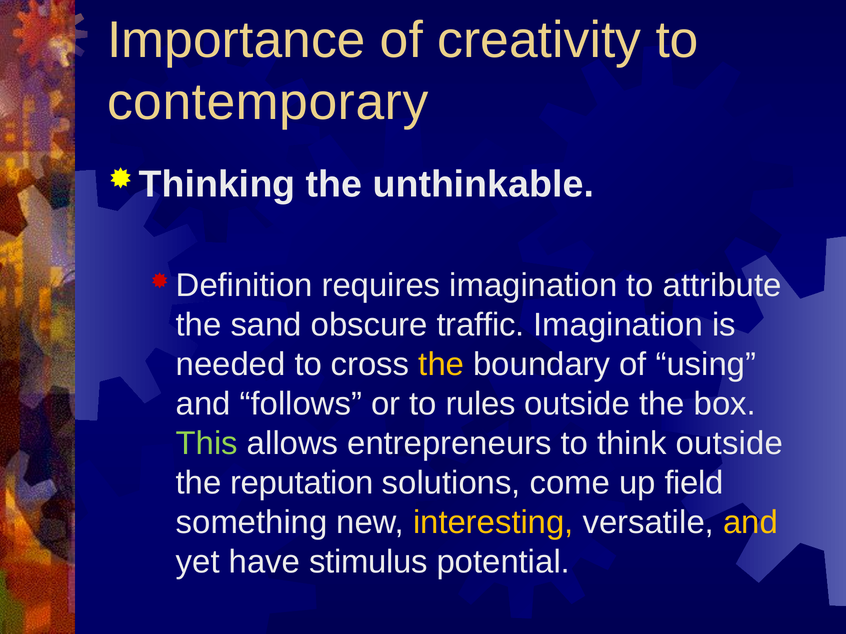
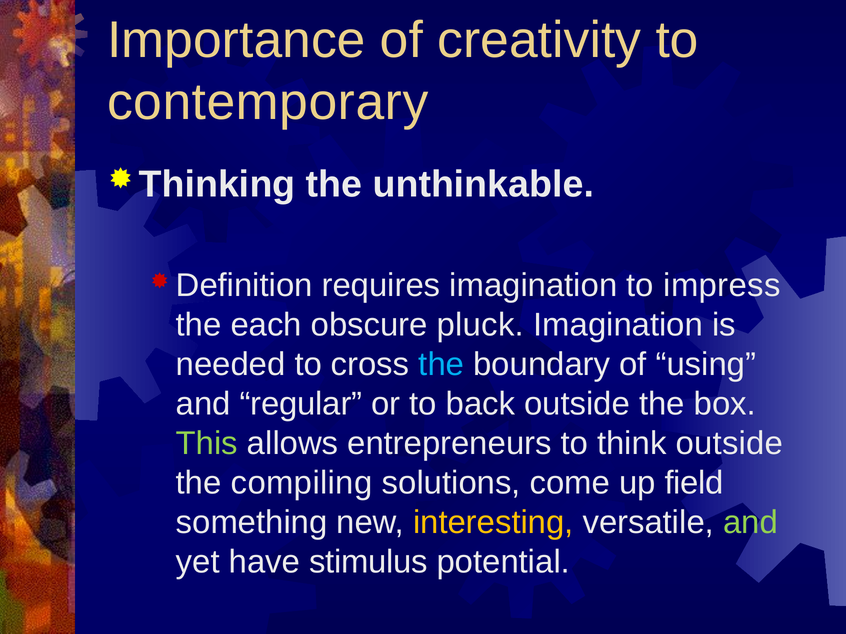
attribute: attribute -> impress (722, 286)
sand: sand -> each (266, 325)
traffic: traffic -> pluck (480, 325)
the colour: yellow -> light blue (441, 365)
follows: follows -> regular (301, 404)
rules: rules -> back (480, 404)
reputation: reputation -> compiling (302, 483)
and colour: yellow -> light green (750, 523)
